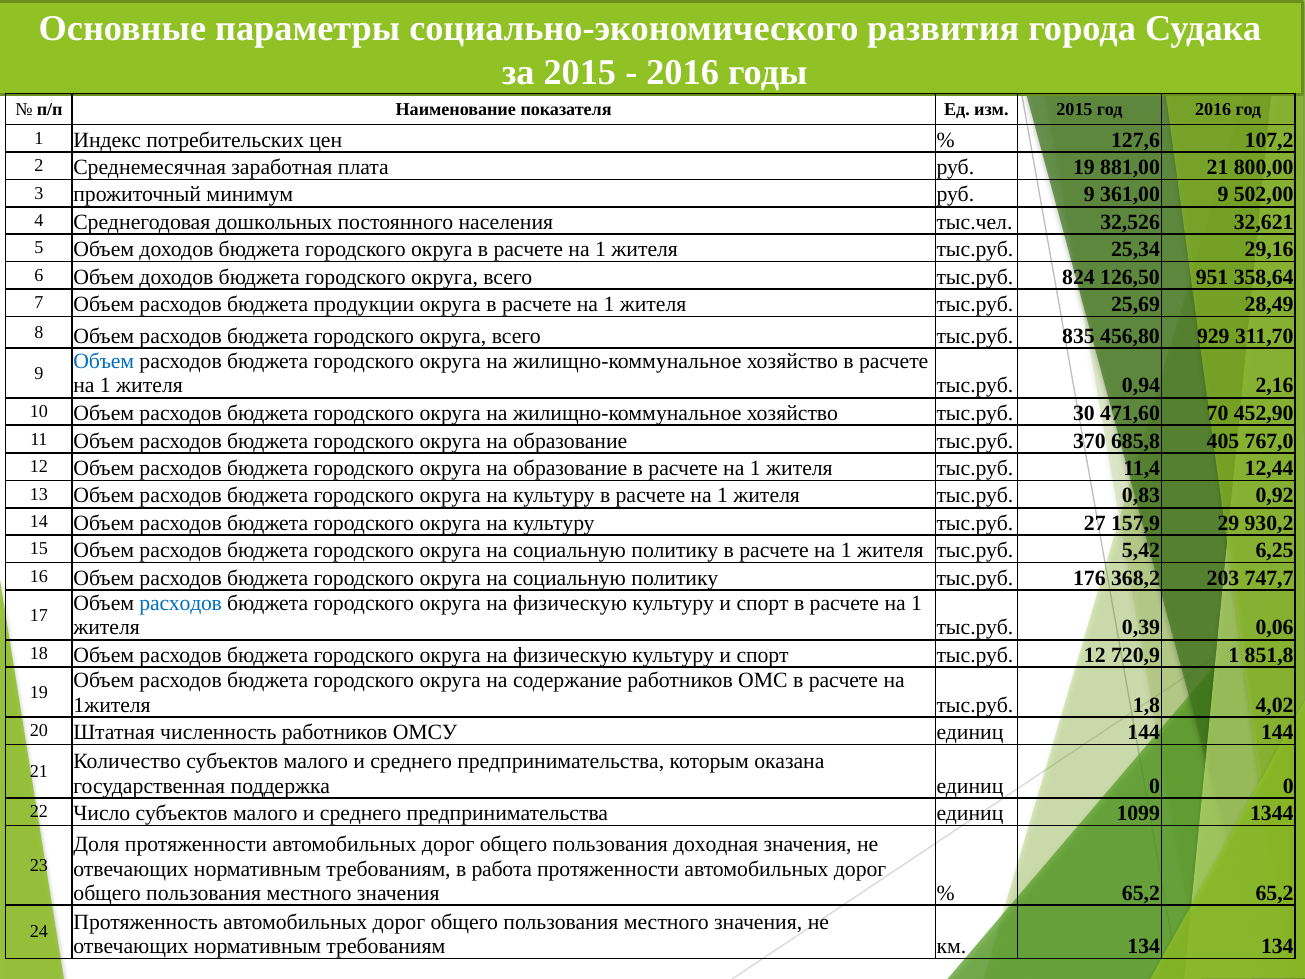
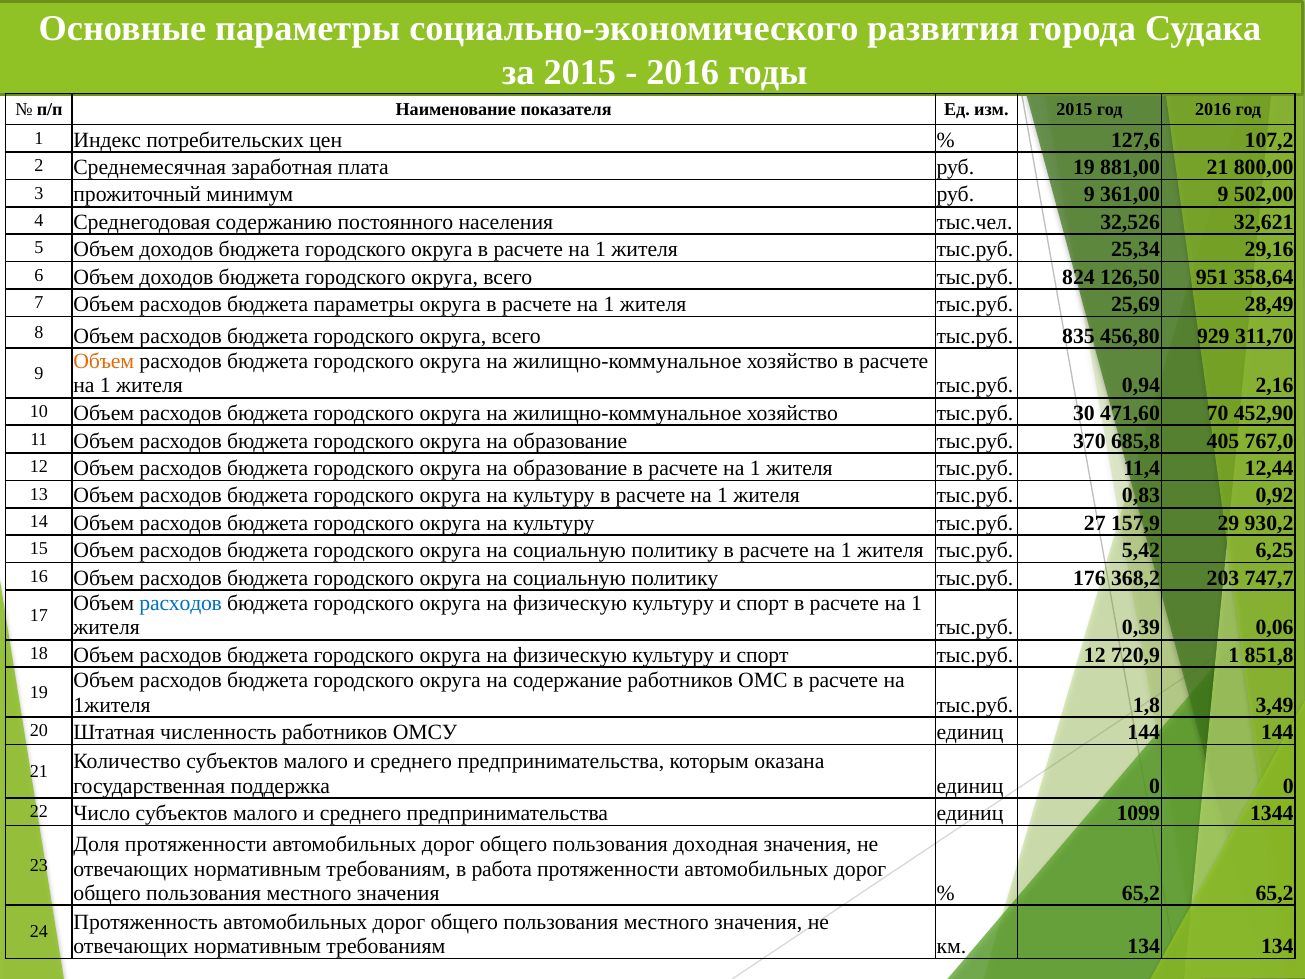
дошкольных: дошкольных -> содержанию (274, 222)
бюджета продукции: продукции -> параметры (364, 304)
Объем colour: blue -> orange (104, 362)
4,02: 4,02 -> 3,49 (1275, 705)
